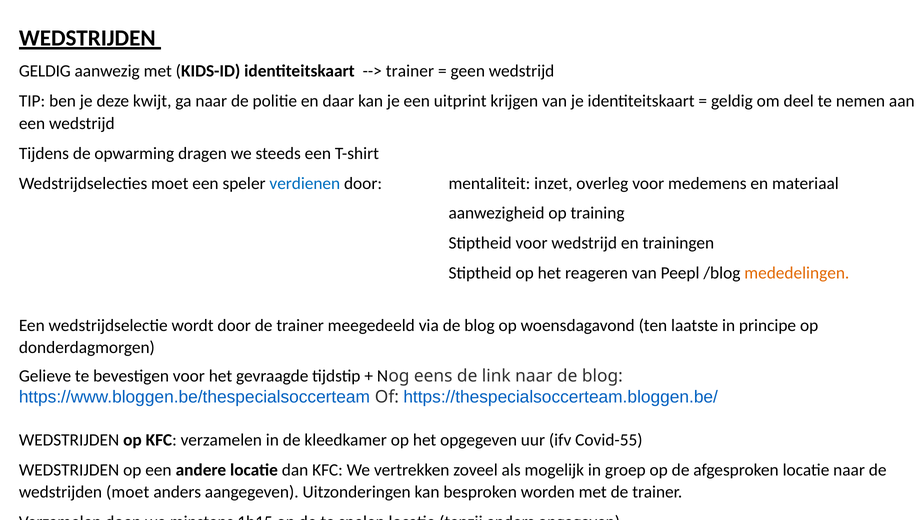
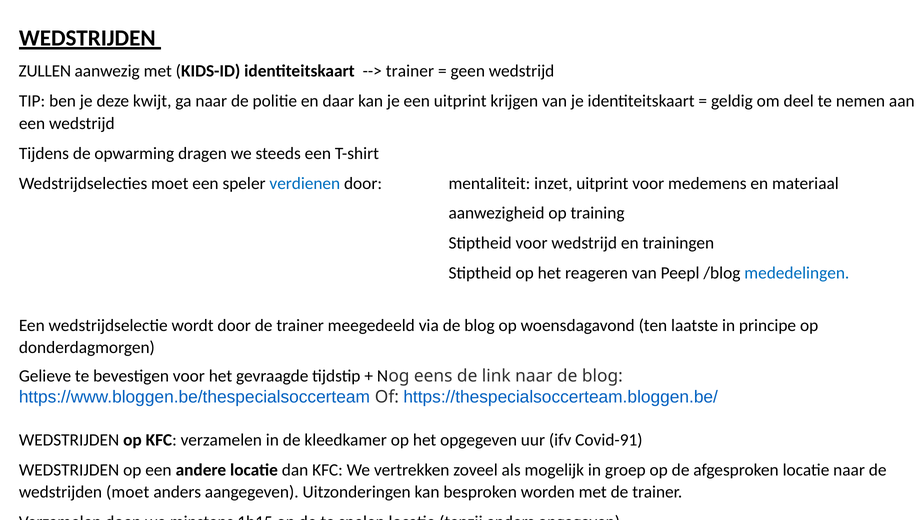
GELDIG: GELDIG -> ZULLEN (45, 71)
inzet overleg: overleg -> uitprint (602, 183)
mededelingen colour: orange -> blue (797, 273)
Covid-55: Covid-55 -> Covid-91 (609, 440)
